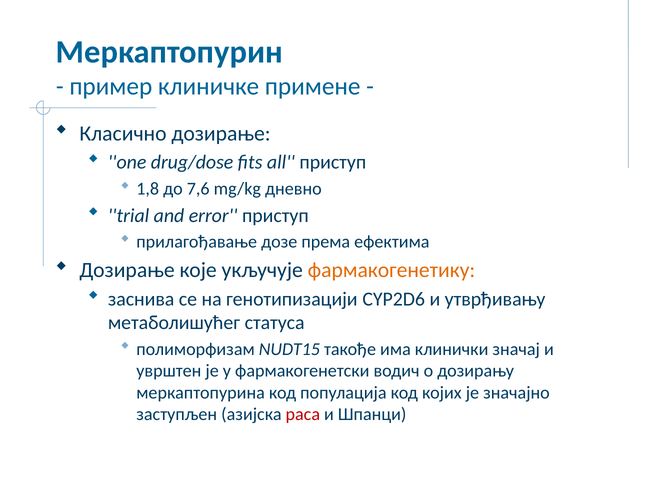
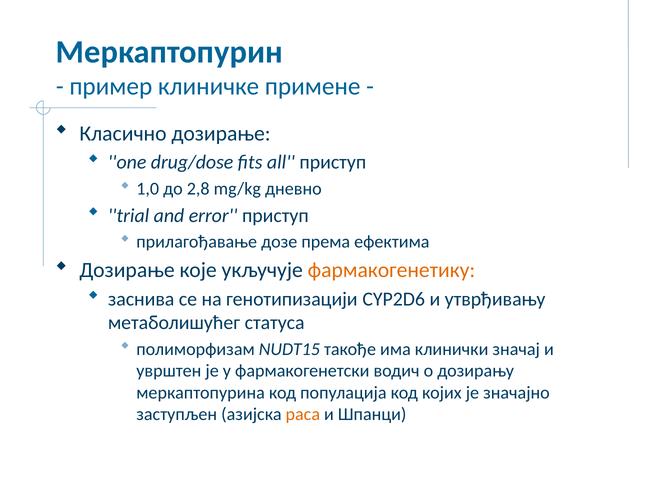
1,8: 1,8 -> 1,0 (148, 189)
7,6: 7,6 -> 2,8 (198, 189)
раса colour: red -> orange (303, 414)
